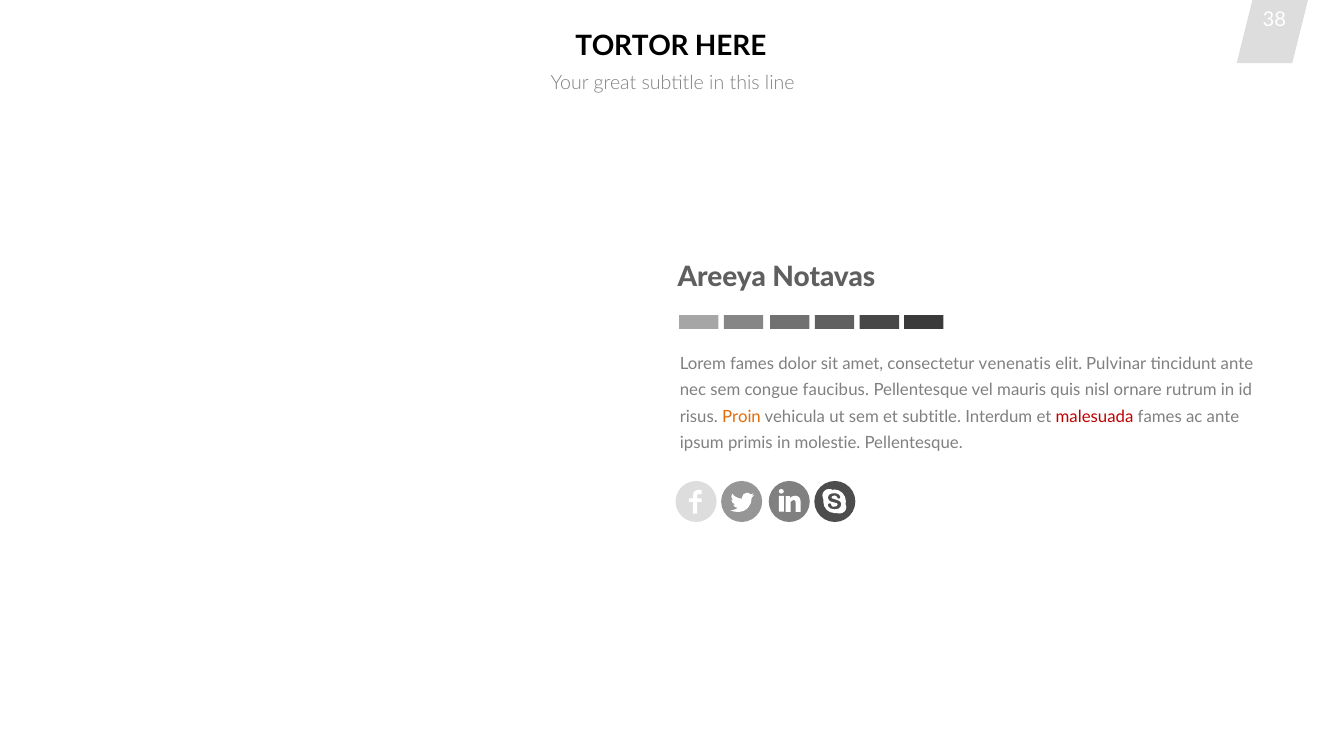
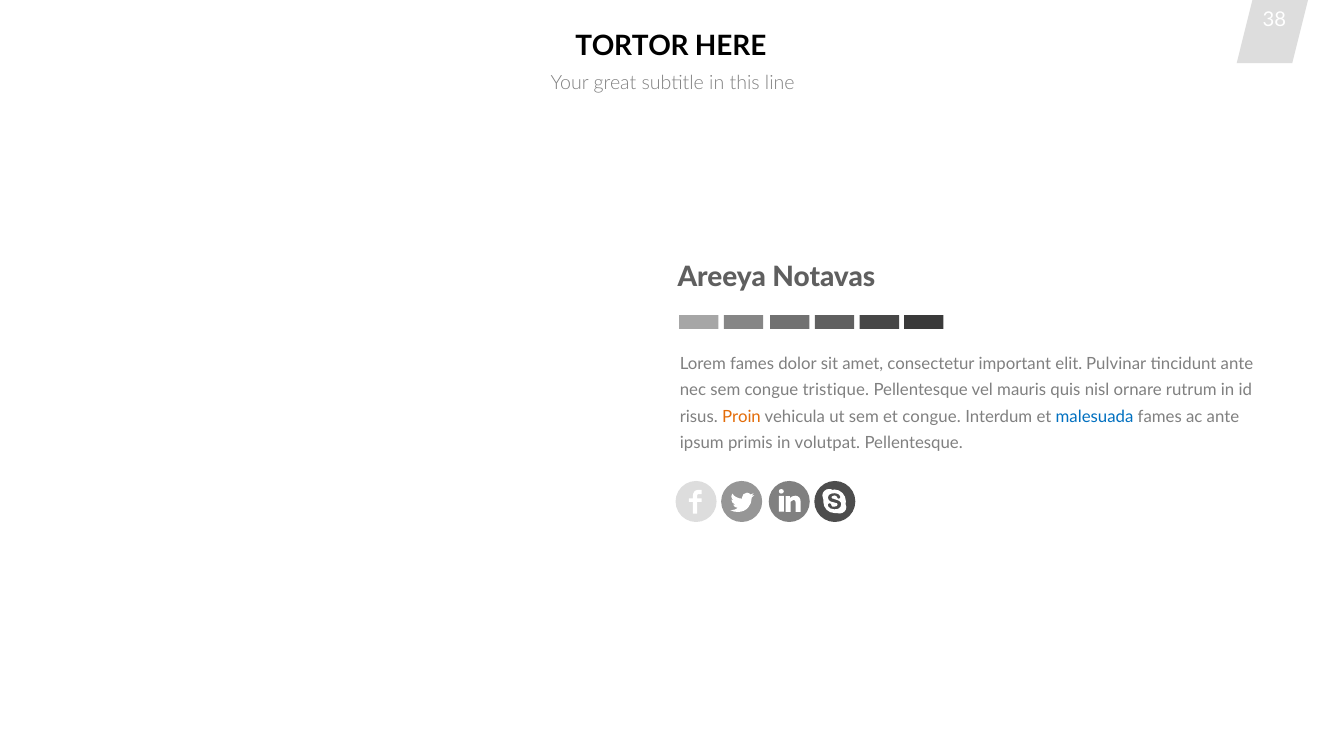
venenatis: venenatis -> important (1015, 364)
faucibus: faucibus -> tristique (836, 390)
et subtitle: subtitle -> congue (932, 416)
malesuada colour: red -> blue (1095, 416)
molestie: molestie -> volutpat (827, 443)
